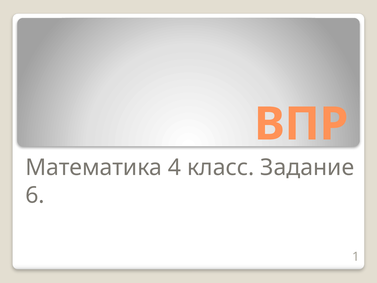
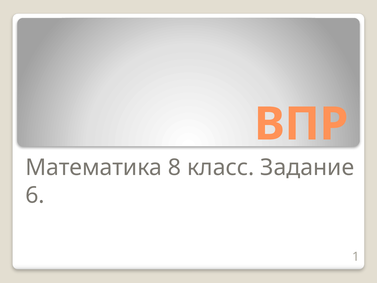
4: 4 -> 8 (174, 167)
